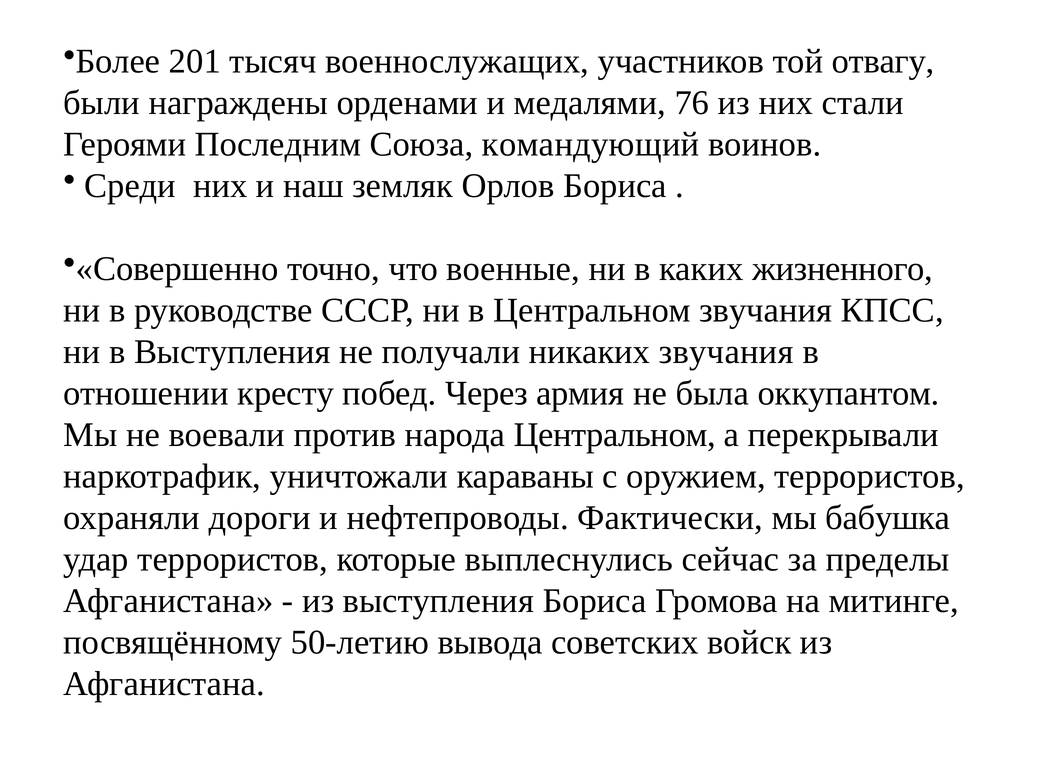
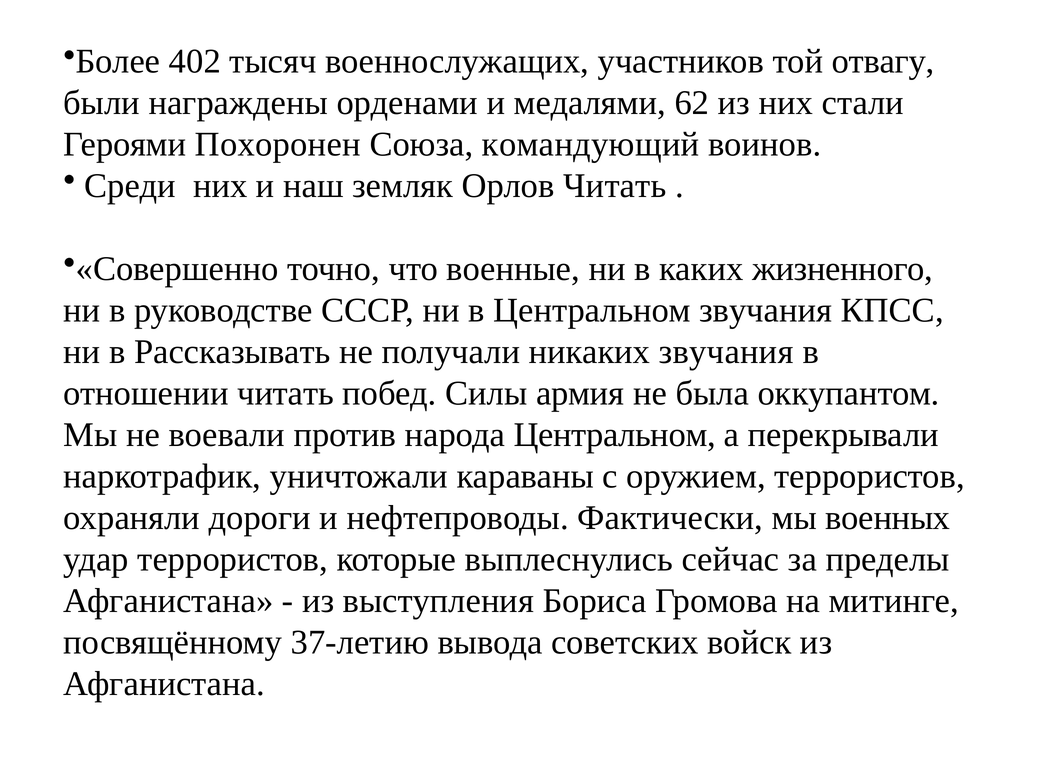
201: 201 -> 402 (195, 61)
76: 76 -> 62 (692, 103)
Последним: Последним -> Похоронен (278, 144)
Орлов Бориса: Бориса -> Читать (615, 186)
в Выступления: Выступления -> Рассказывать (232, 352)
отношении кресту: кресту -> читать (286, 394)
Через: Через -> Силы (486, 394)
бабушка: бабушка -> военных (888, 518)
50-летию: 50-летию -> 37-летию (360, 643)
